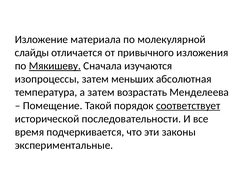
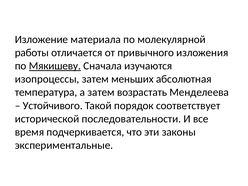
слайды: слайды -> работы (32, 53)
Помещение: Помещение -> Устойчивого (53, 106)
соответствует underline: present -> none (188, 106)
